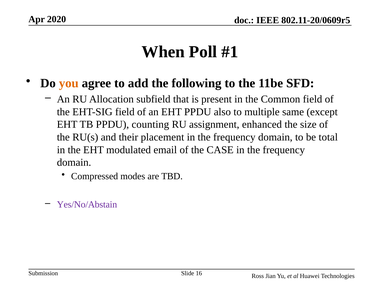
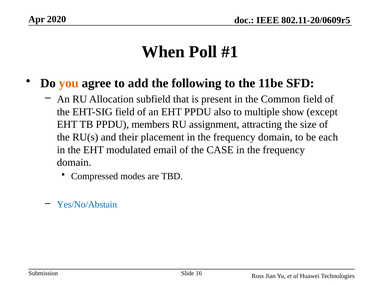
same: same -> show (293, 112)
counting: counting -> members (150, 124)
enhanced: enhanced -> attracting (262, 124)
total: total -> each (328, 137)
Yes/No/Abstain colour: purple -> blue (87, 204)
